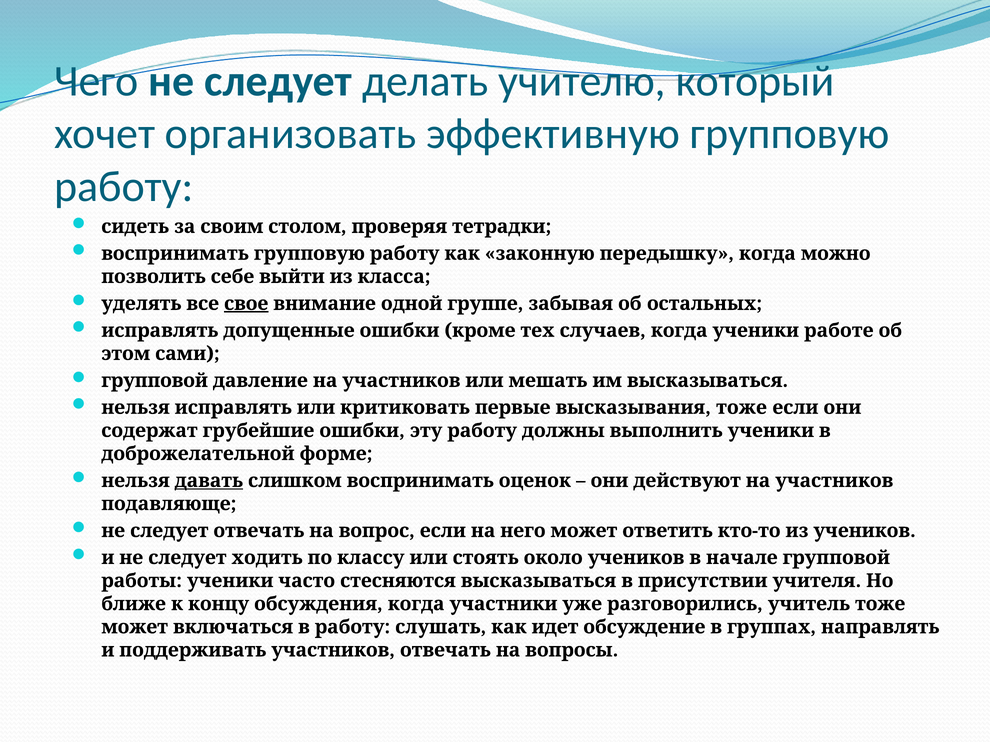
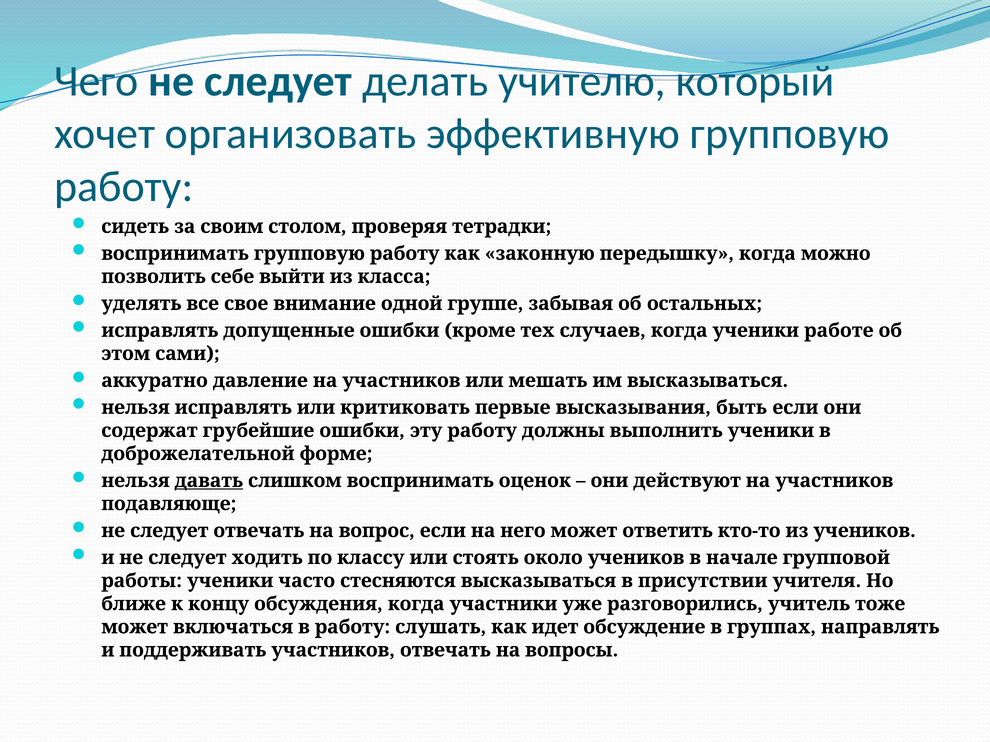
свое underline: present -> none (246, 304)
групповой: групповой -> аккуратно (155, 381)
высказывания тоже: тоже -> быть (741, 408)
